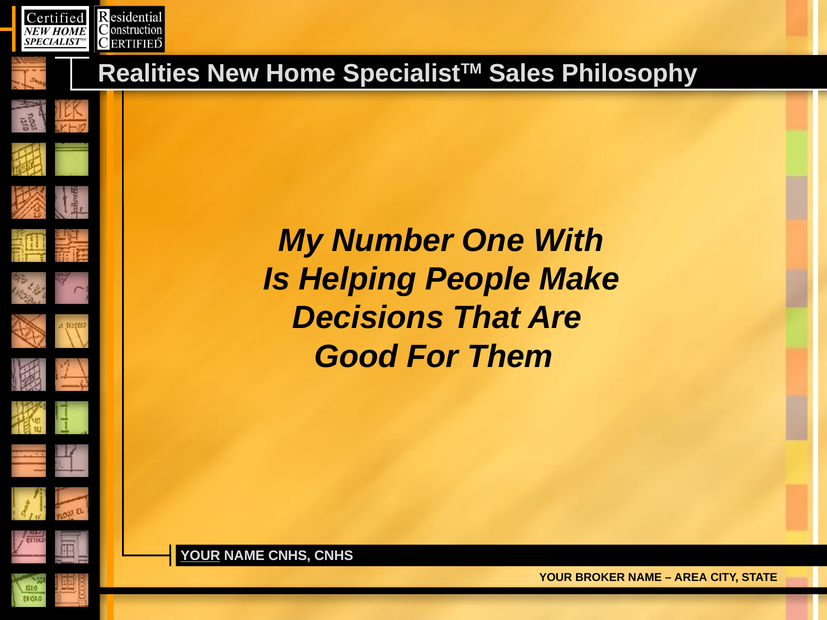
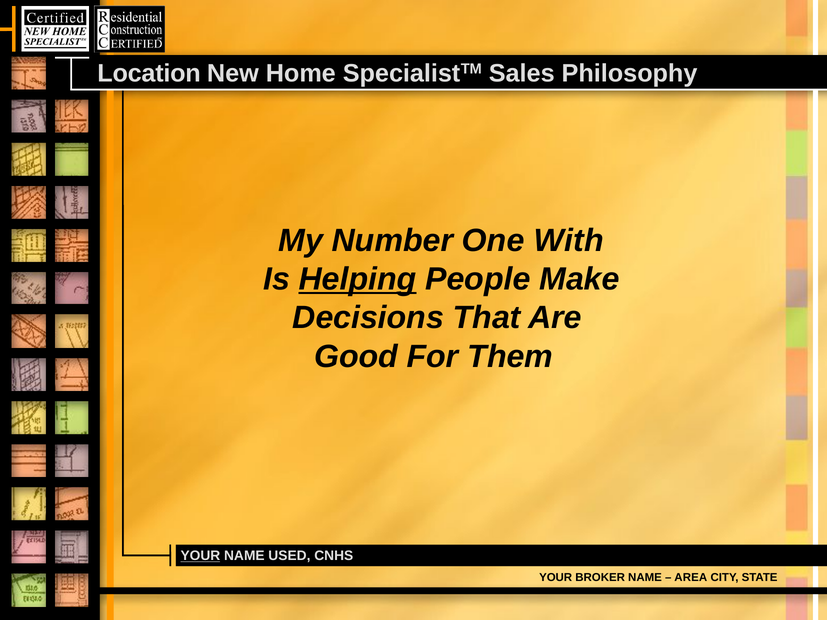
Realities: Realities -> Location (149, 73)
Helping underline: none -> present (358, 279)
NAME CNHS: CNHS -> USED (289, 556)
